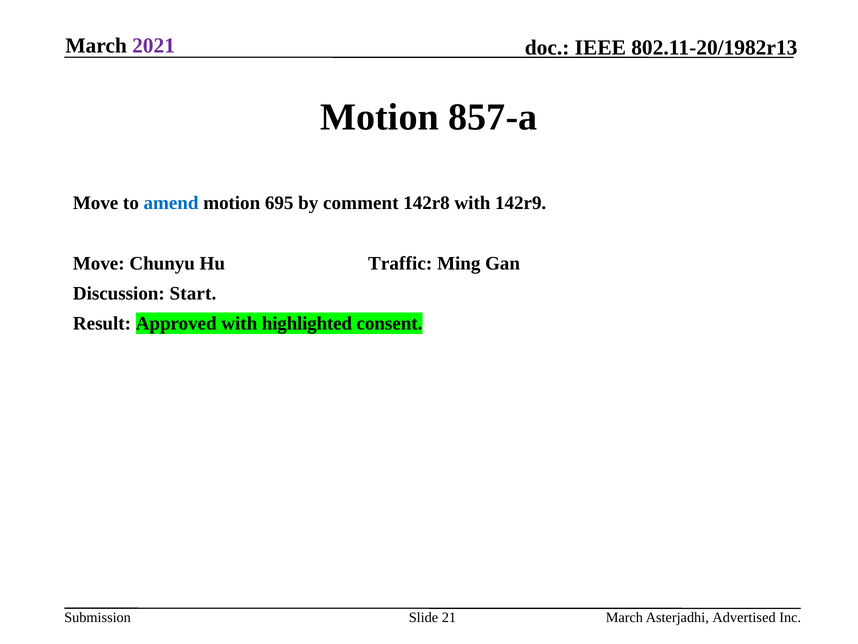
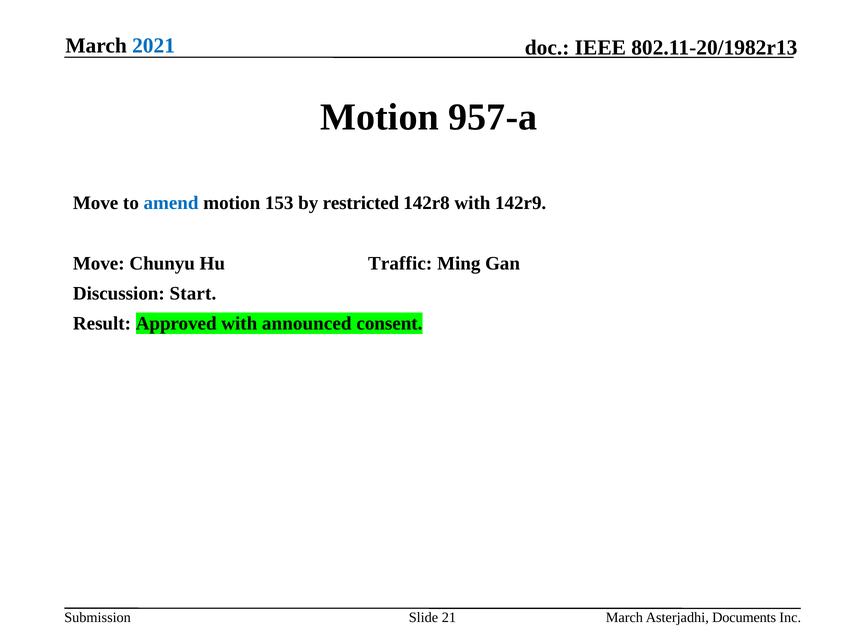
2021 colour: purple -> blue (154, 45)
857-a: 857-a -> 957-a (493, 117)
695: 695 -> 153 (279, 203)
comment: comment -> restricted (361, 203)
highlighted: highlighted -> announced (307, 323)
Advertised: Advertised -> Documents (744, 617)
